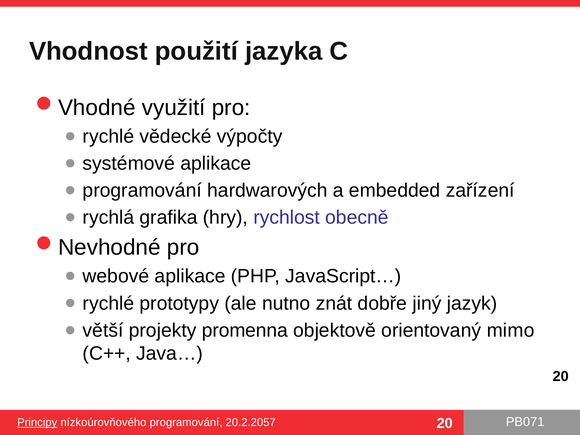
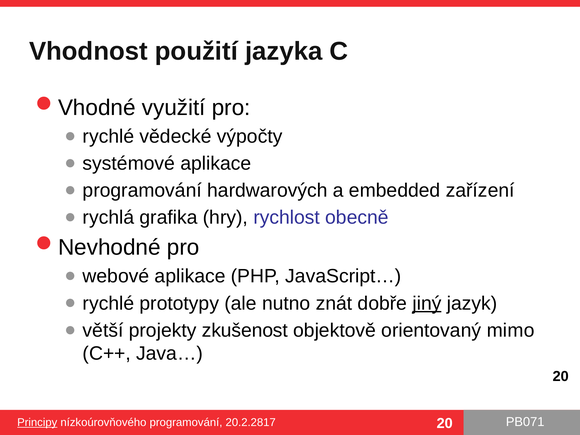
jiný underline: none -> present (427, 303)
promenna: promenna -> zkušenost (245, 330)
20.2.2057: 20.2.2057 -> 20.2.2817 (251, 423)
